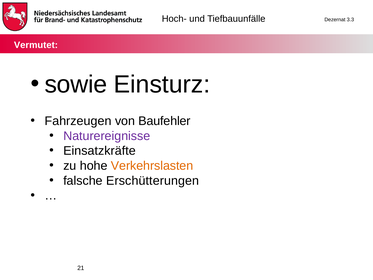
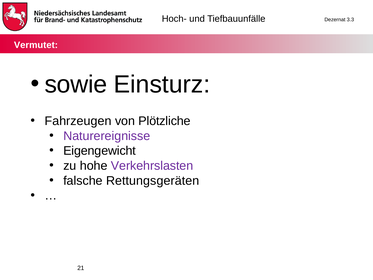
Baufehler: Baufehler -> Plötzliche (165, 121)
Einsatzkräfte: Einsatzkräfte -> Eigengewicht (100, 151)
Verkehrslasten colour: orange -> purple (152, 166)
Erschütterungen: Erschütterungen -> Rettungsgeräten (153, 181)
